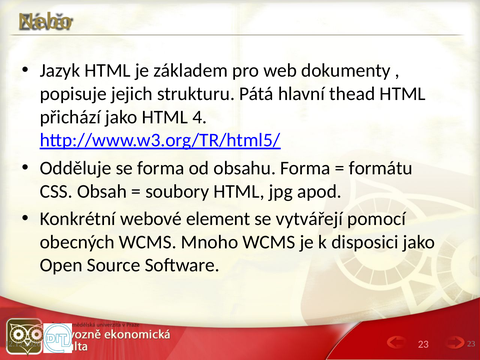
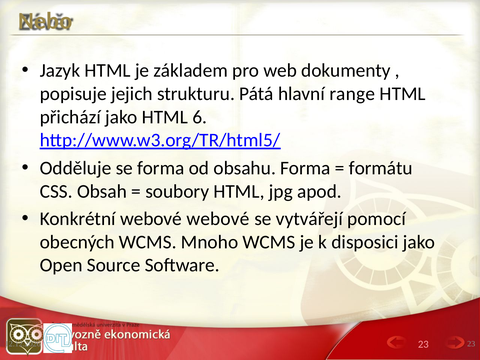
thead: thead -> range (352, 94)
4: 4 -> 6 (200, 117)
webové element: element -> webové (218, 219)
